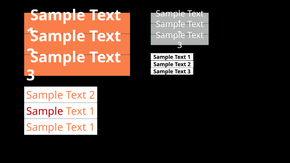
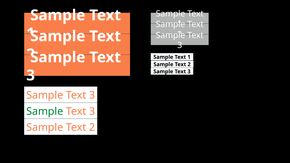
2: 2 -> 3 (92, 95)
Sample colour: red -> green (45, 111)
1: 1 -> 3 (92, 111)
1: 1 -> 2 (92, 128)
